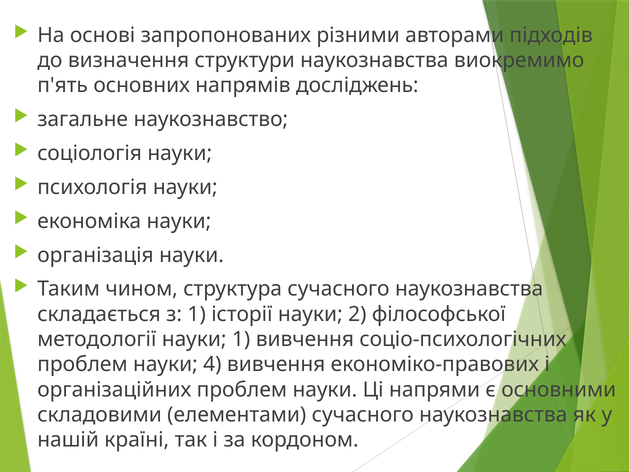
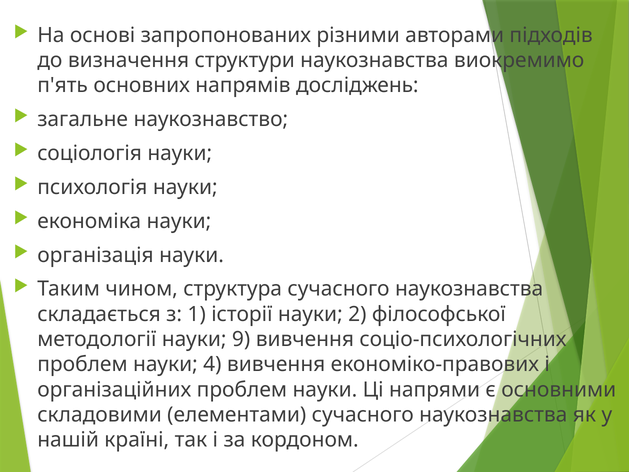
науки 1: 1 -> 9 (241, 339)
